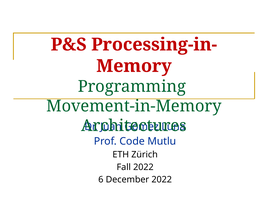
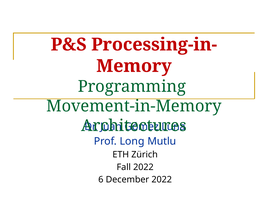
Code: Code -> Long (132, 141)
